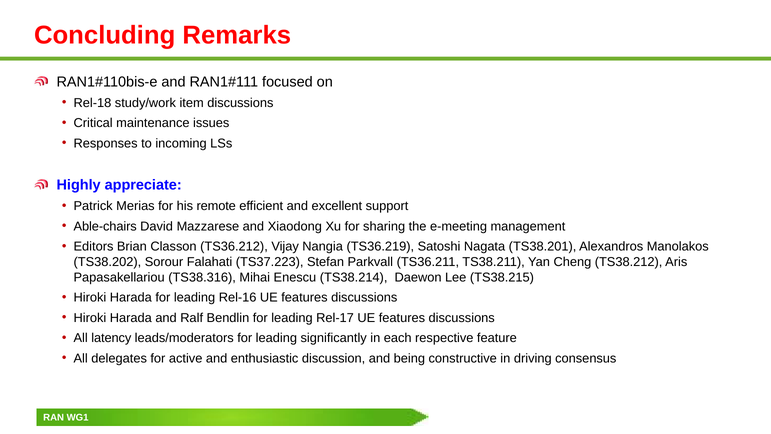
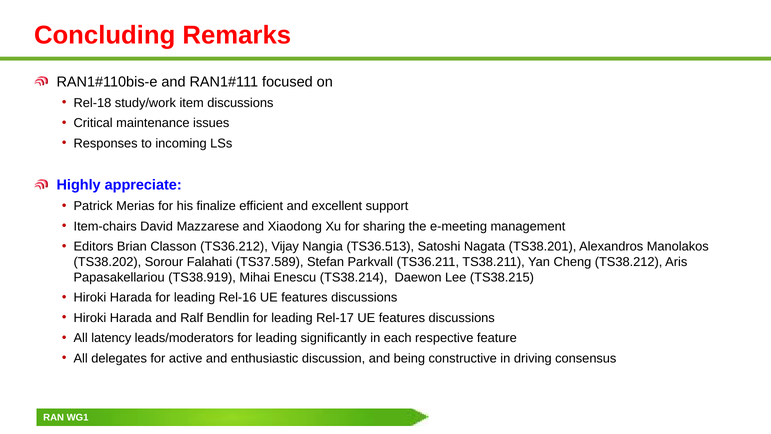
remote: remote -> finalize (216, 206)
Able-chairs: Able-chairs -> Item-chairs (105, 226)
TS36.219: TS36.219 -> TS36.513 (380, 246)
TS37.223: TS37.223 -> TS37.589 (270, 262)
TS38.316: TS38.316 -> TS38.919 (202, 277)
